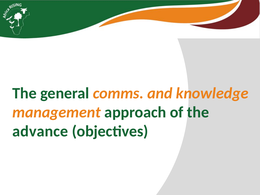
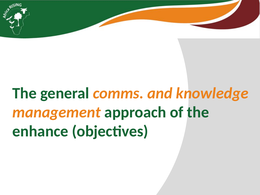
advance: advance -> enhance (40, 131)
